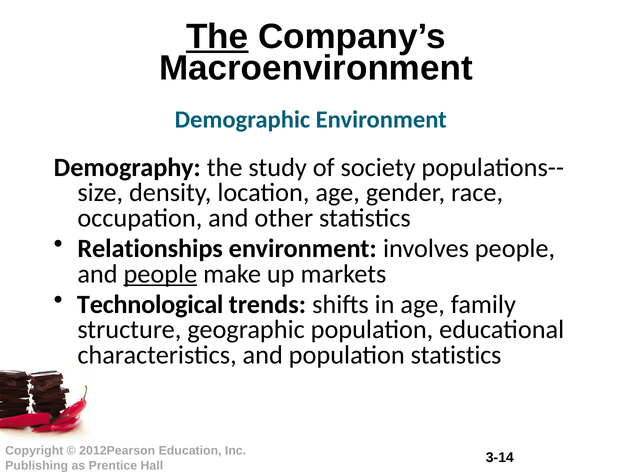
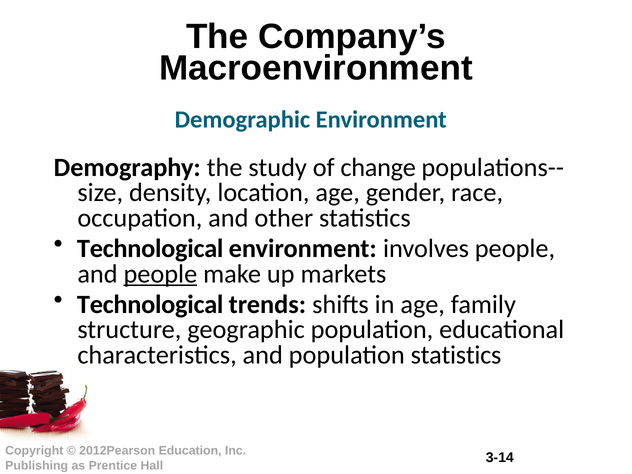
The underline: present -> none (217, 37)
society: society -> change (378, 167)
Relationships: Relationships -> Technological (150, 249)
